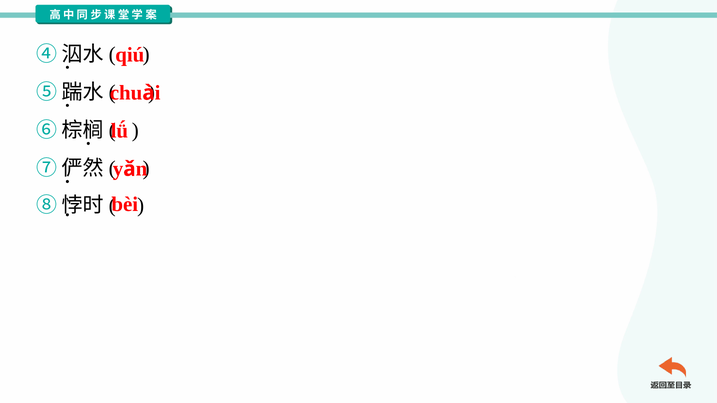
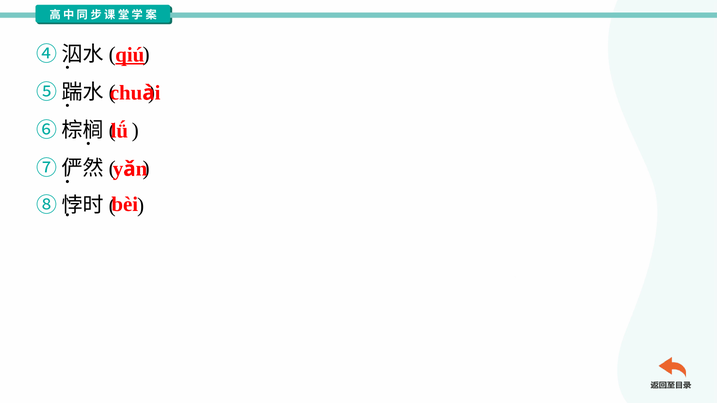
qiú underline: none -> present (130, 55)
